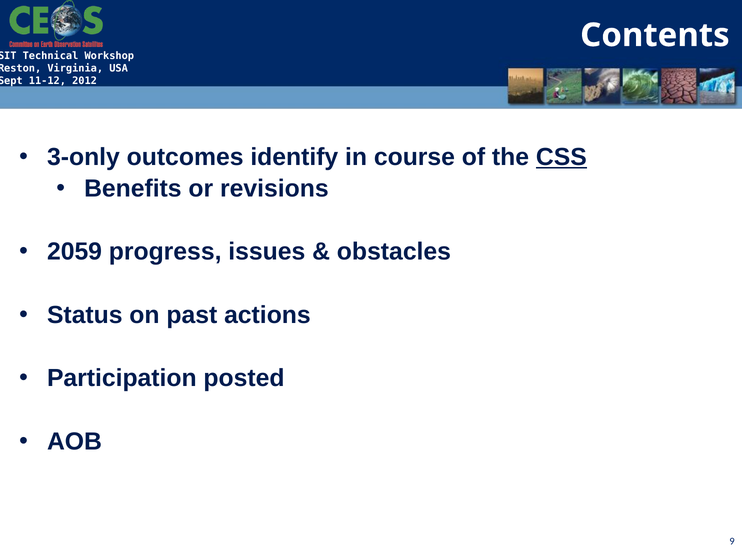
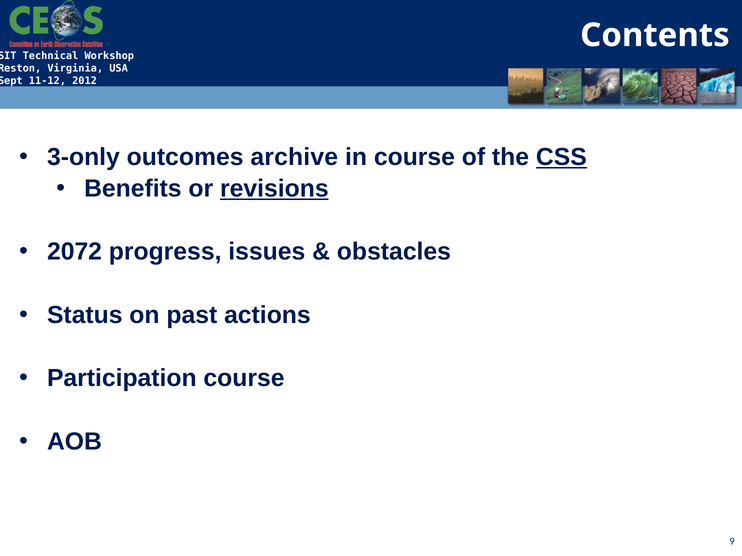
identify: identify -> archive (294, 157)
revisions underline: none -> present (274, 189)
2059: 2059 -> 2072 (75, 252)
Participation posted: posted -> course (244, 379)
